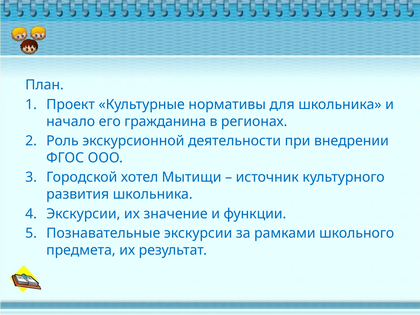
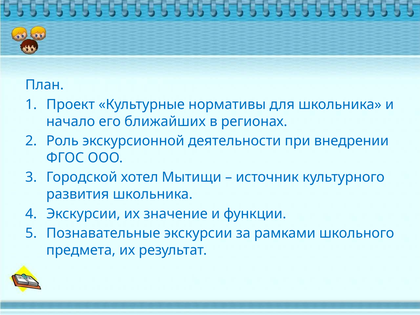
гражданина: гражданина -> ближайших (165, 121)
